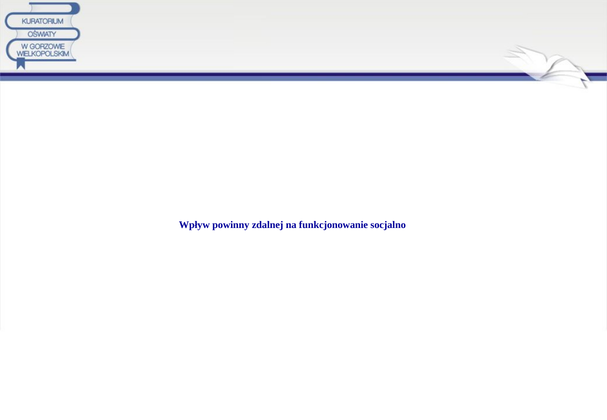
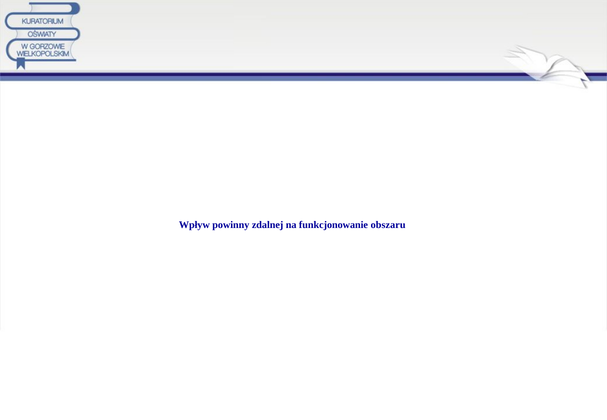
socjalno: socjalno -> obszaru (388, 225)
